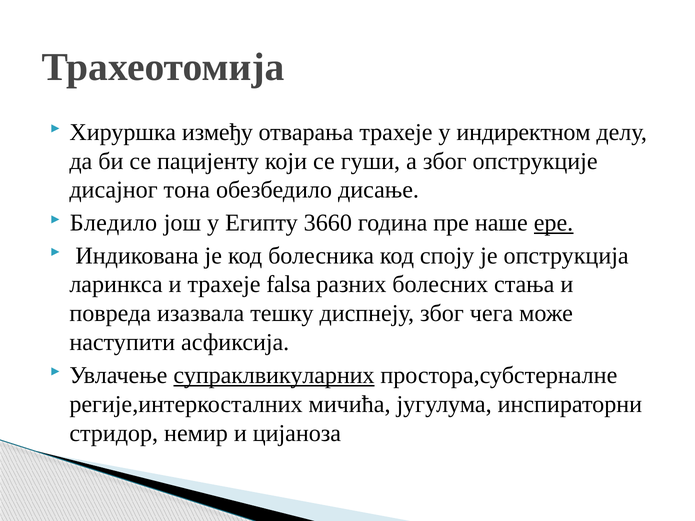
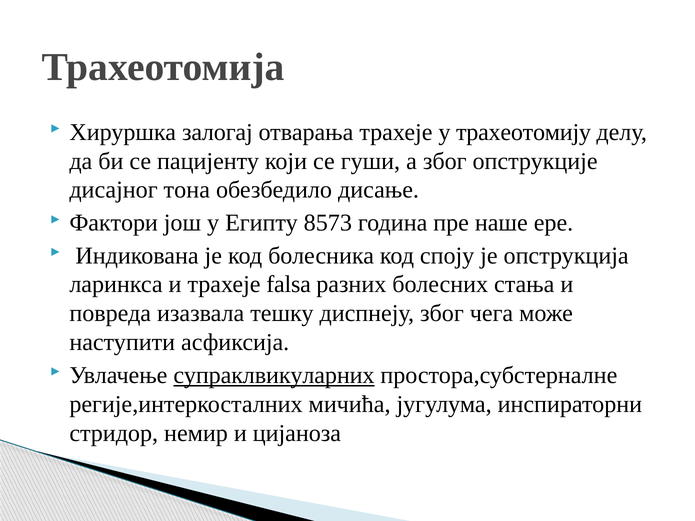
између: између -> залогај (217, 132)
индиректном: индиректном -> трахеотомију (524, 132)
Бледило: Бледило -> Фактори (114, 223)
3660: 3660 -> 8573 (328, 223)
ере underline: present -> none (554, 223)
